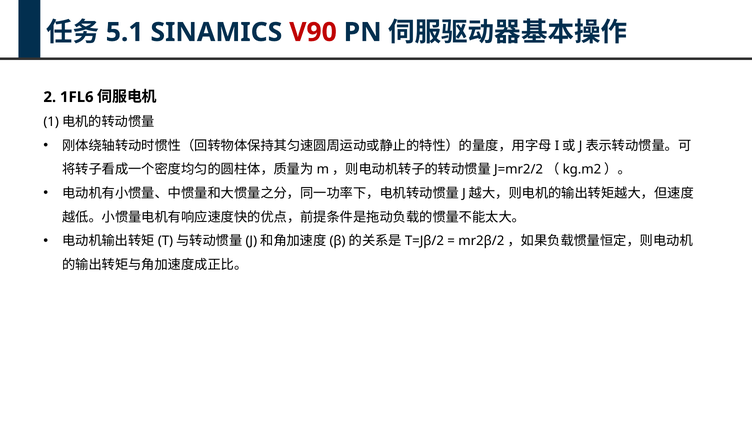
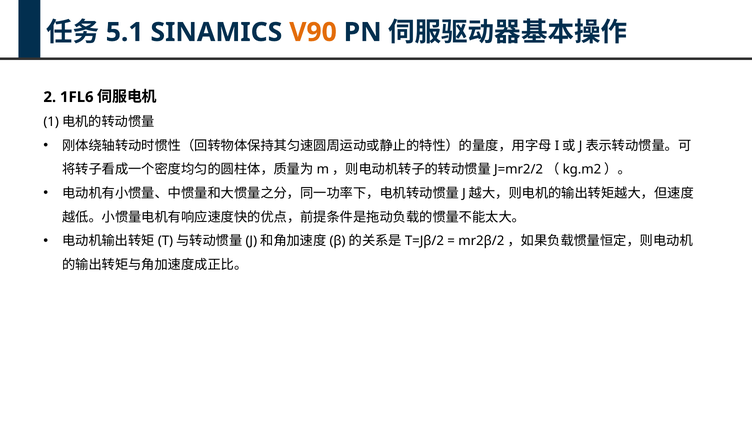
V90 colour: red -> orange (313, 32)
